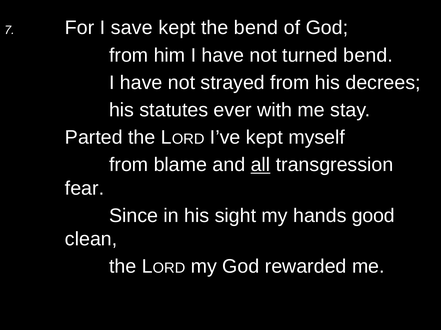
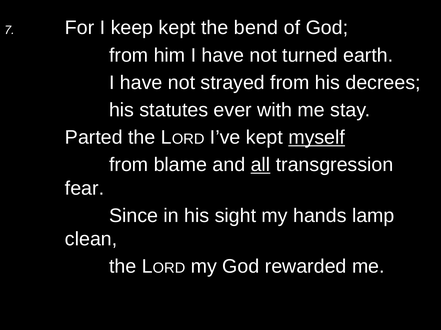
save: save -> keep (132, 28)
turned bend: bend -> earth (368, 55)
myself underline: none -> present (317, 138)
good: good -> lamp (373, 216)
